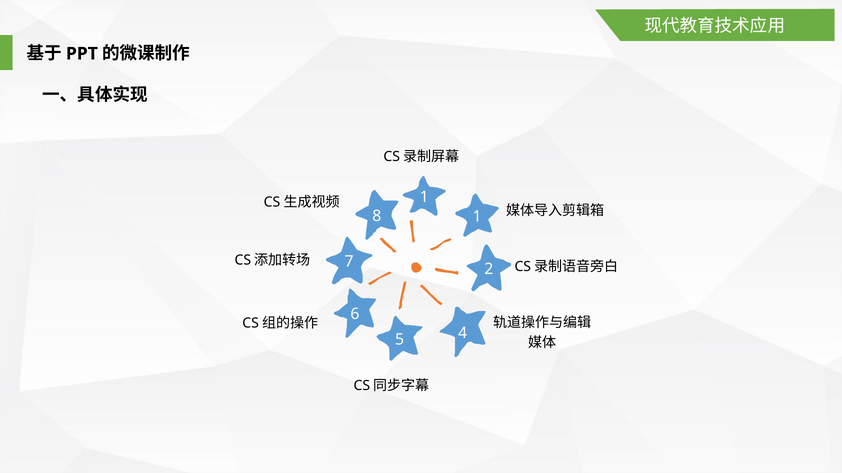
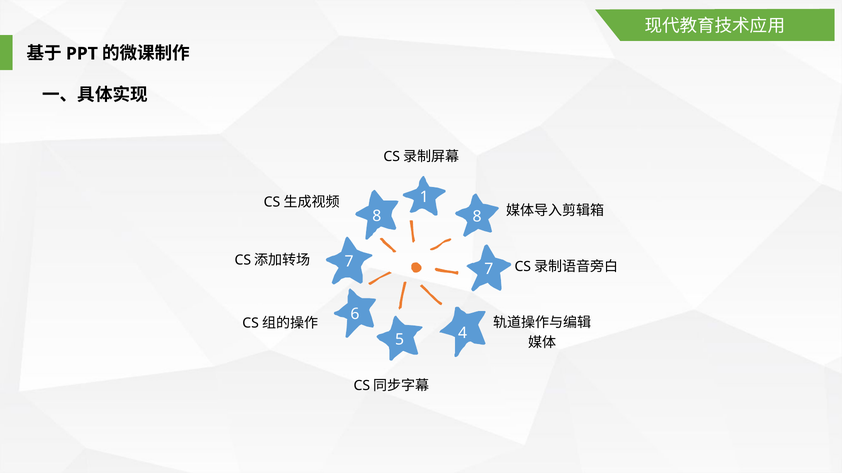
8 1: 1 -> 8 (477, 217)
7 2: 2 -> 7 (489, 269)
